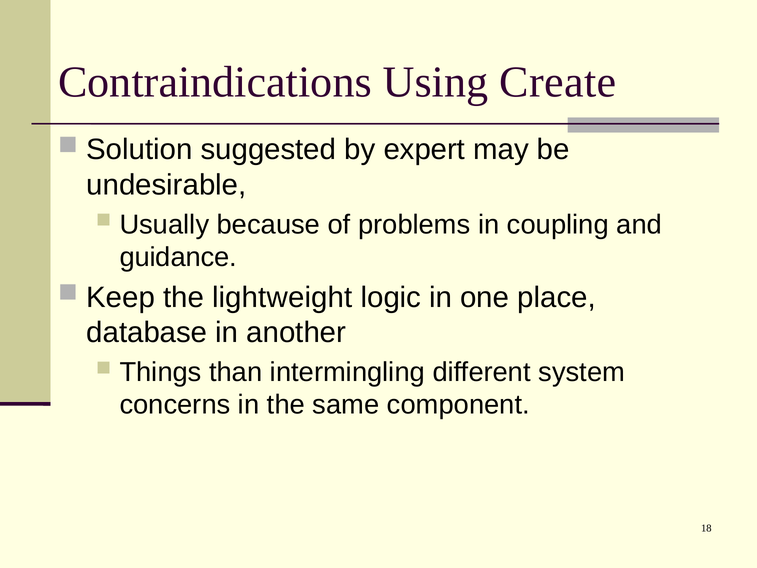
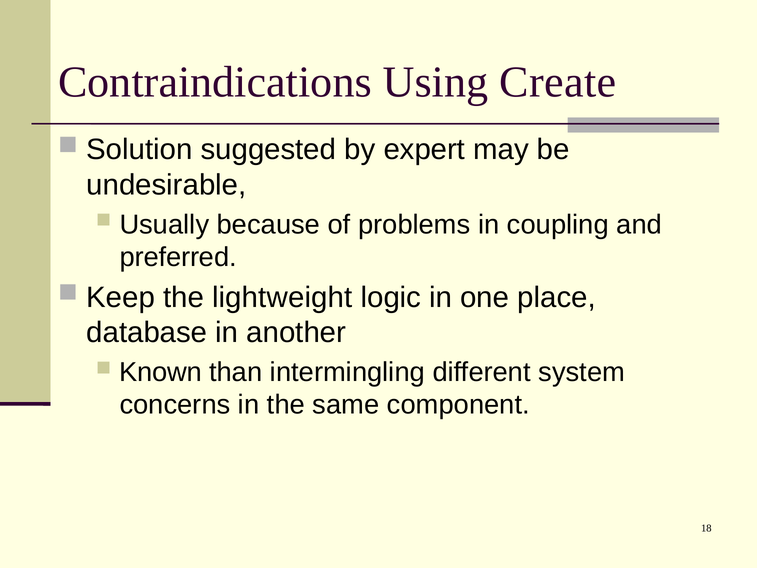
guidance: guidance -> preferred (178, 257)
Things: Things -> Known (161, 372)
